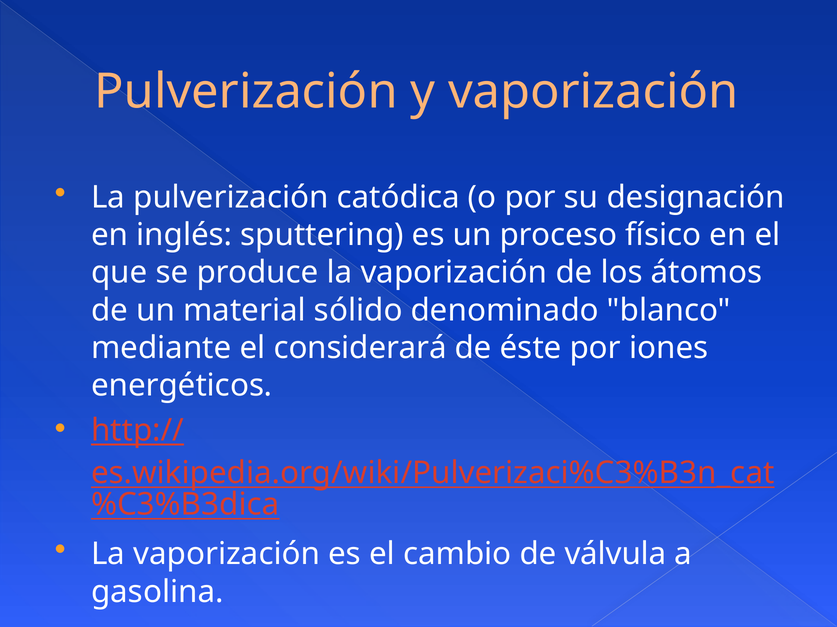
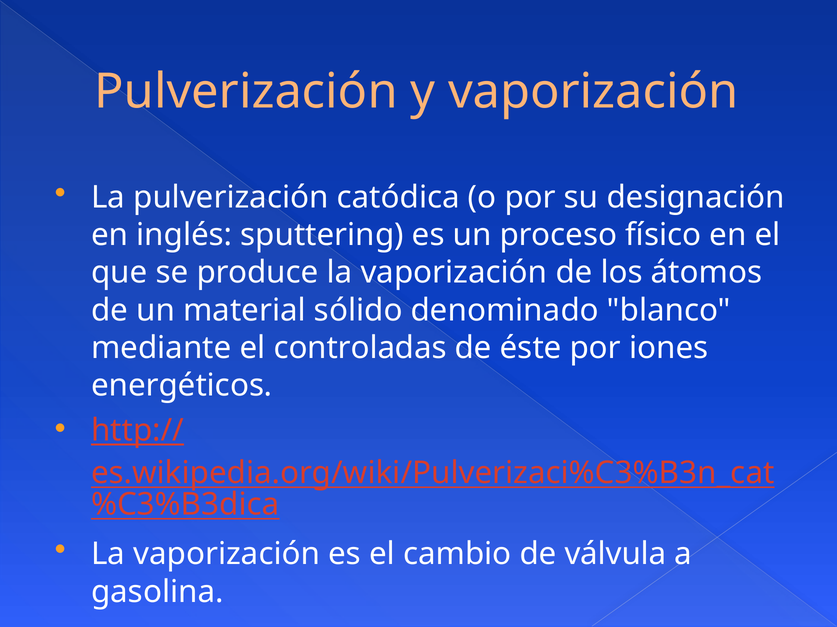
considerará: considerará -> controladas (360, 348)
